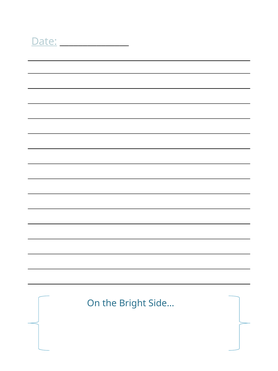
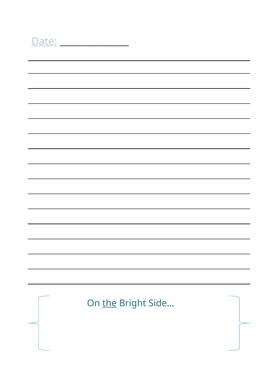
the underline: none -> present (110, 303)
